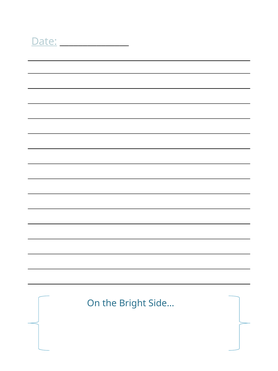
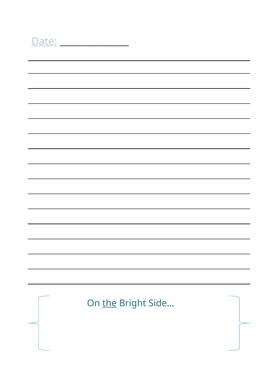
the underline: none -> present (110, 303)
